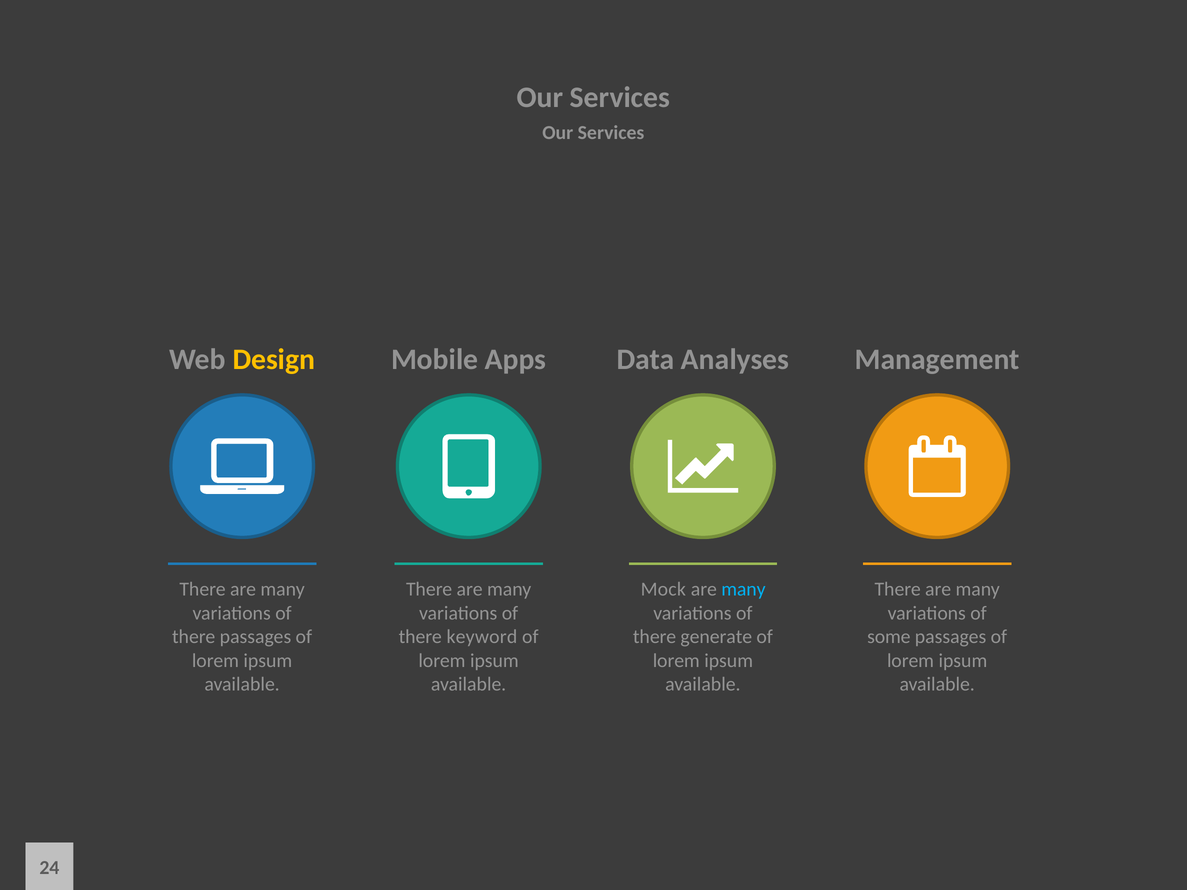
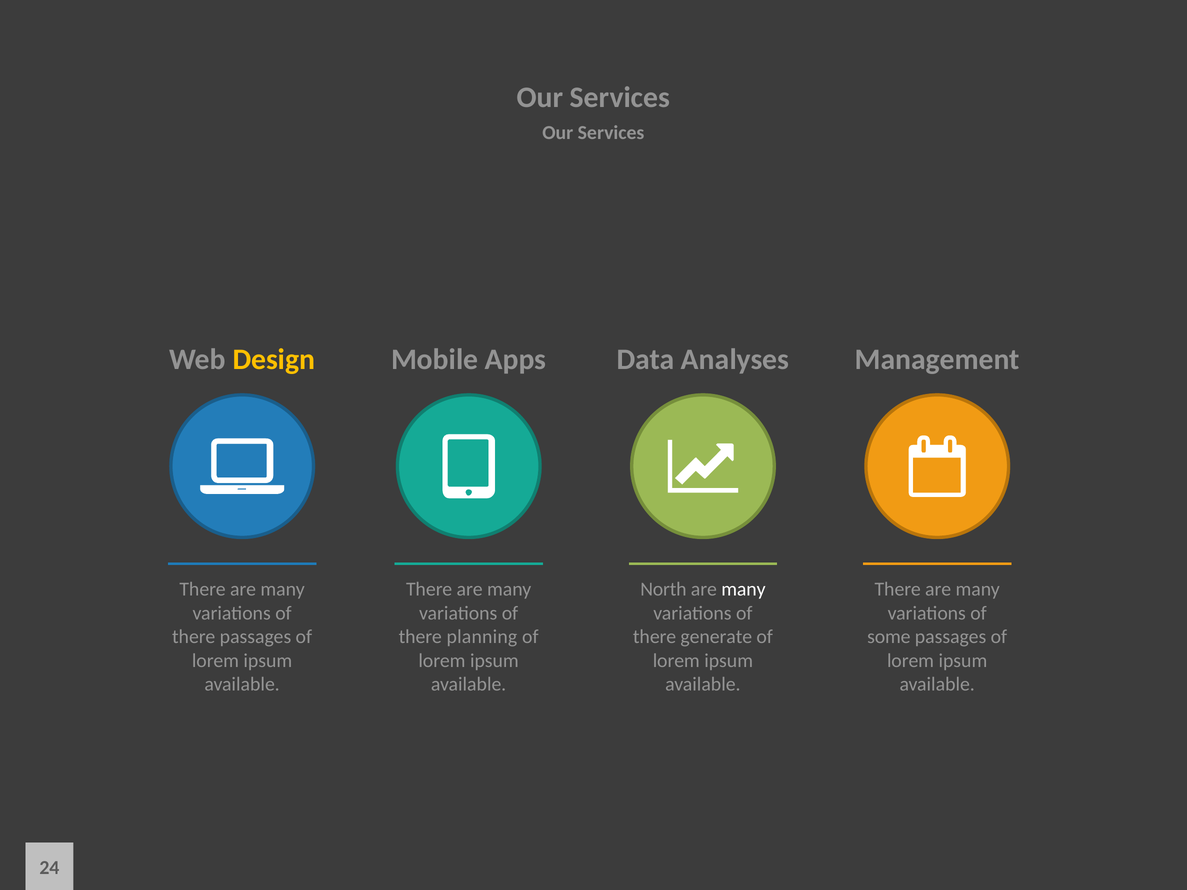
Mock: Mock -> North (663, 590)
many colour: light blue -> white (743, 590)
keyword: keyword -> planning (482, 637)
